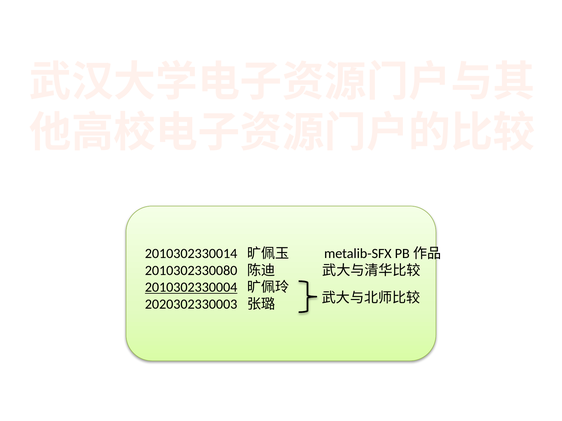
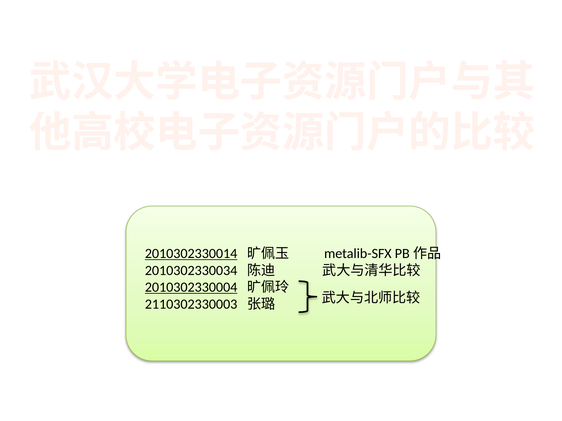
2010302330014 underline: none -> present (191, 254)
2010302330080: 2010302330080 -> 2010302330034 (191, 271)
2020302330003: 2020302330003 -> 2110302330003 (191, 304)
